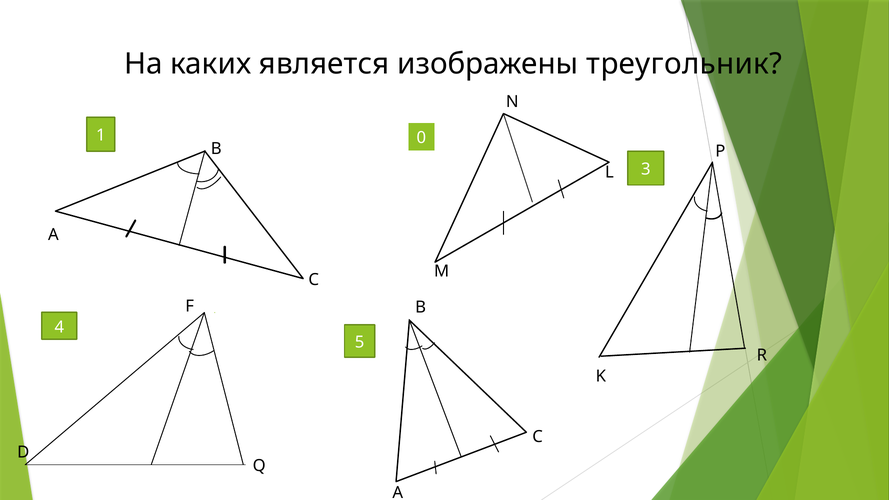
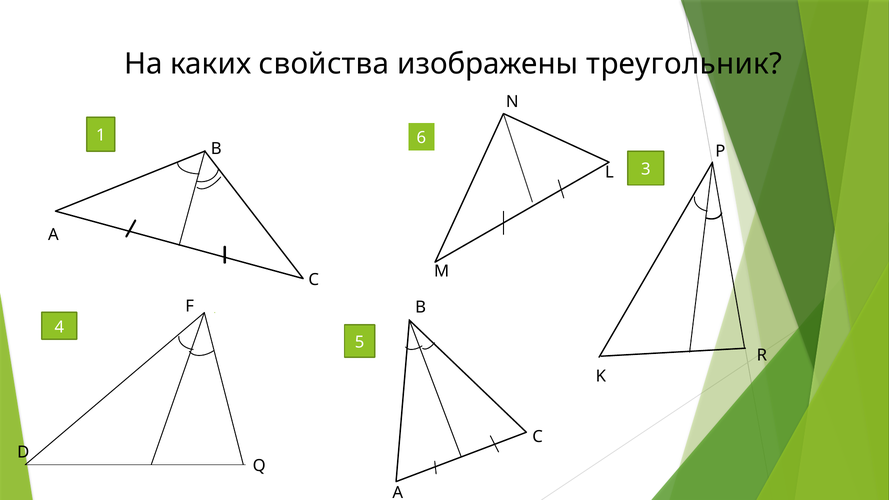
является: является -> свойства (324, 64)
0: 0 -> 6 (421, 138)
